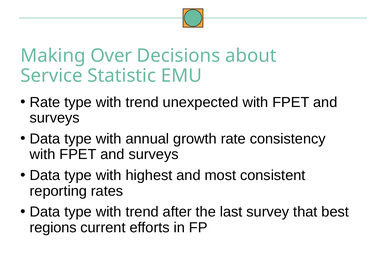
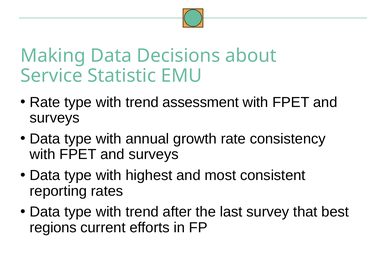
Making Over: Over -> Data (111, 56)
unexpected: unexpected -> assessment (201, 102)
